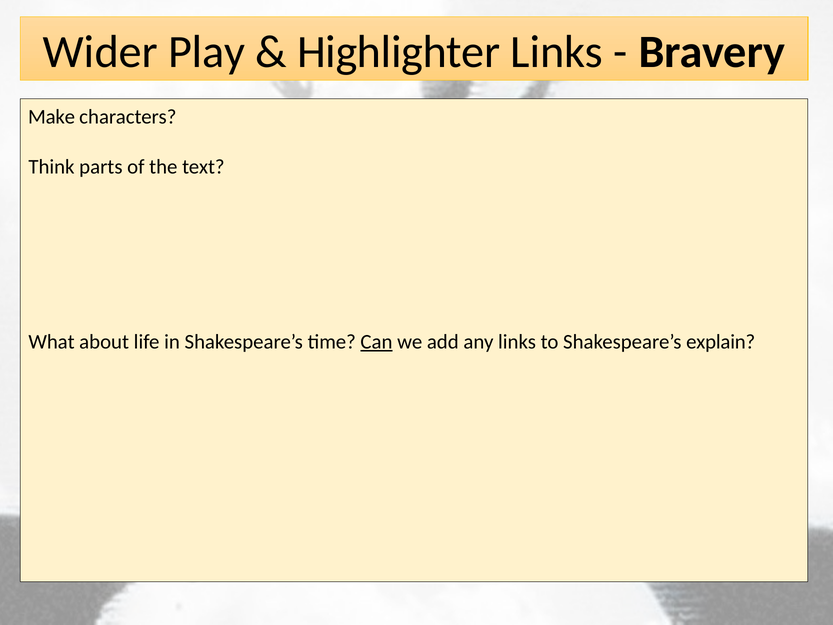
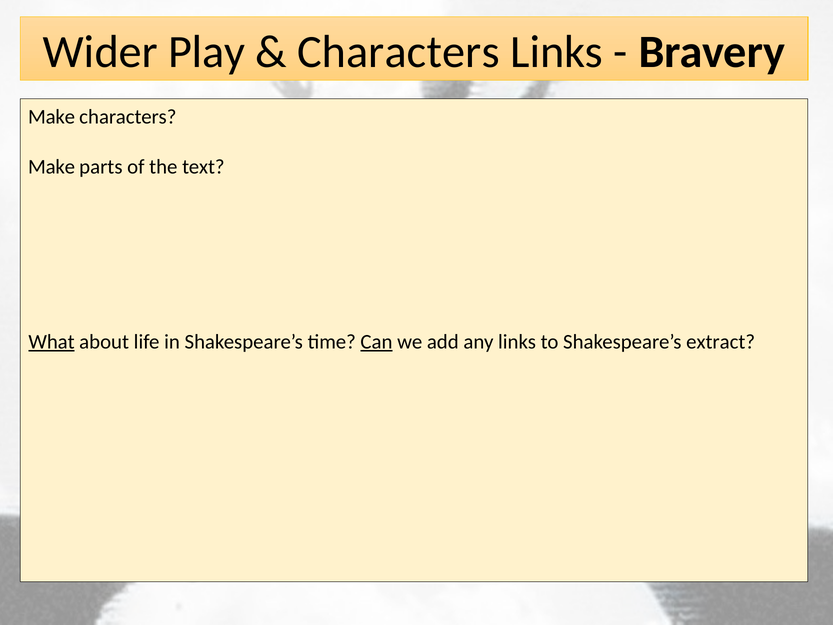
Highlighter: Highlighter -> Characters (398, 52)
Think: Think -> Make (52, 167)
What underline: none -> present (52, 342)
explain: explain -> extract (721, 342)
